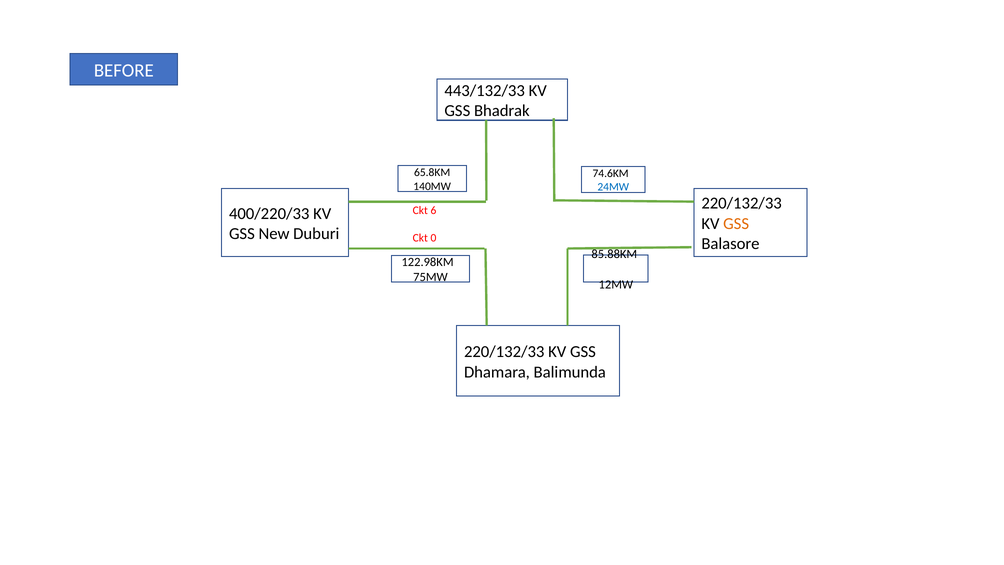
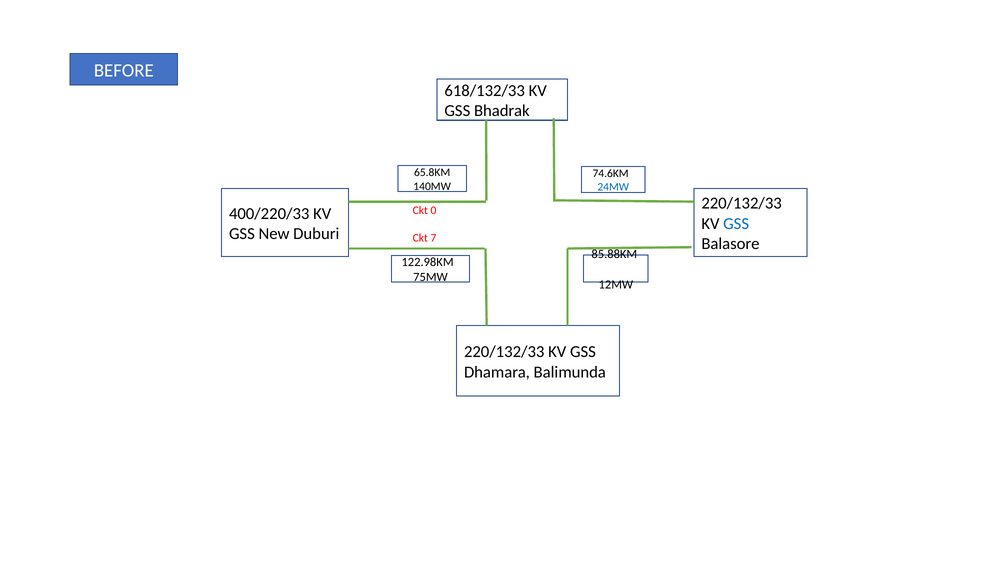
443/132/33: 443/132/33 -> 618/132/33 (485, 91)
6: 6 -> 0 (433, 210)
GSS colour: orange -> blue (736, 223)
0: 0 -> 7 (433, 238)
